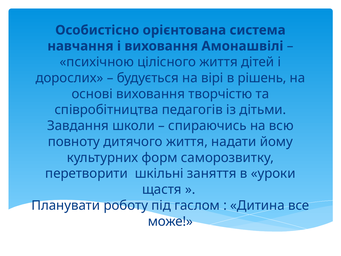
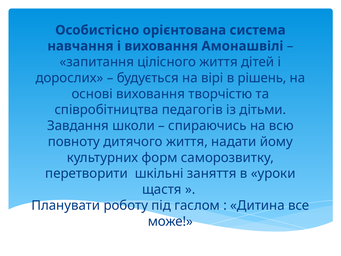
психічною: психічною -> запитання (97, 62)
